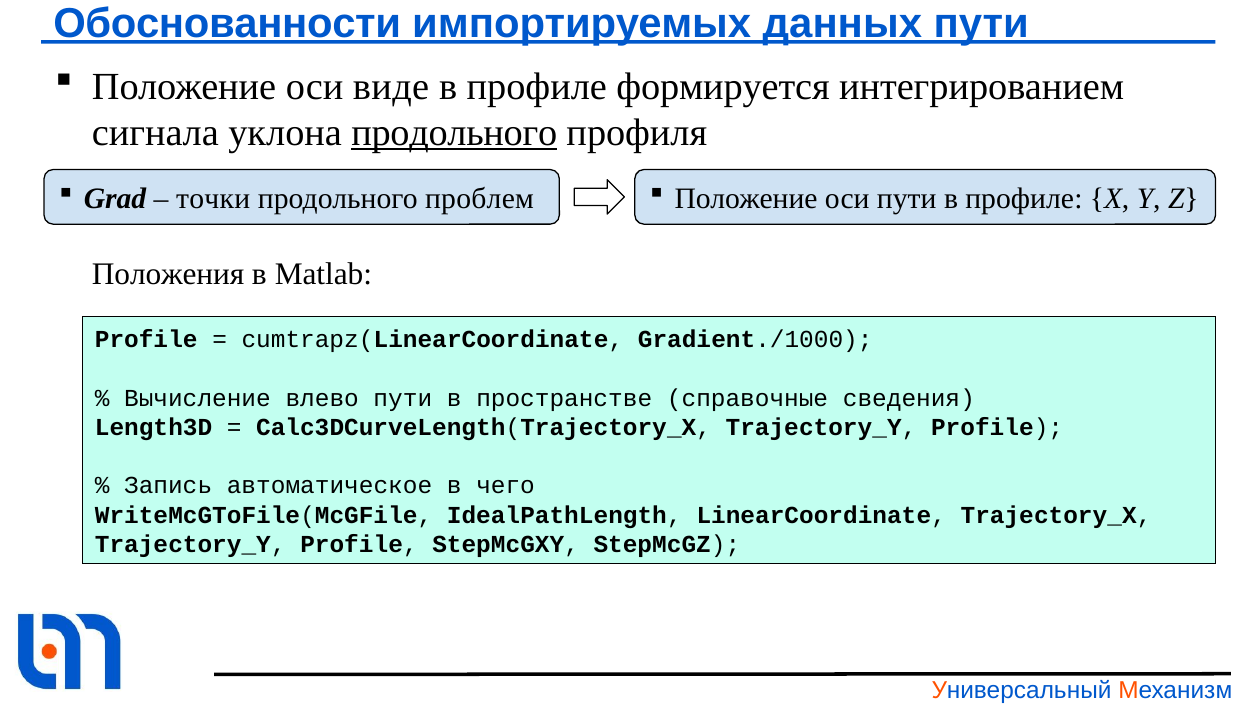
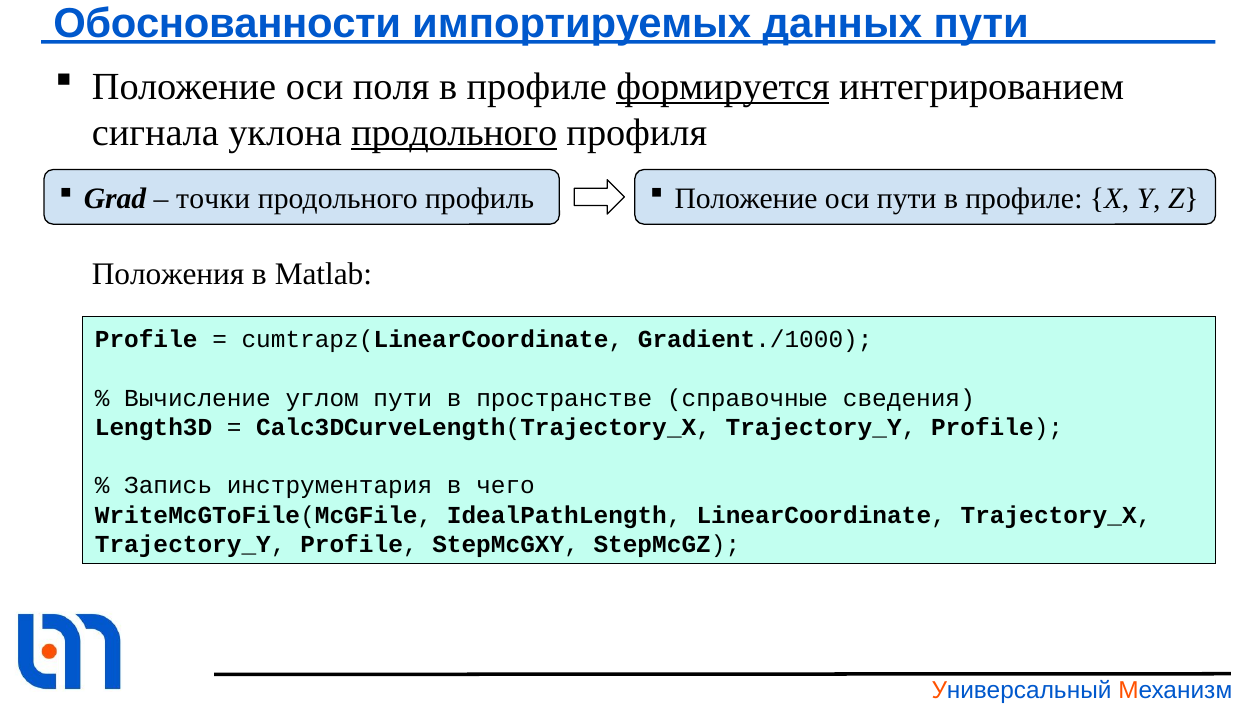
виде: виде -> поля (391, 87)
формируется underline: none -> present (723, 87)
проблем: проблем -> профиль (480, 199)
влево: влево -> углом (322, 398)
автоматическое: автоматическое -> инструментария (330, 486)
